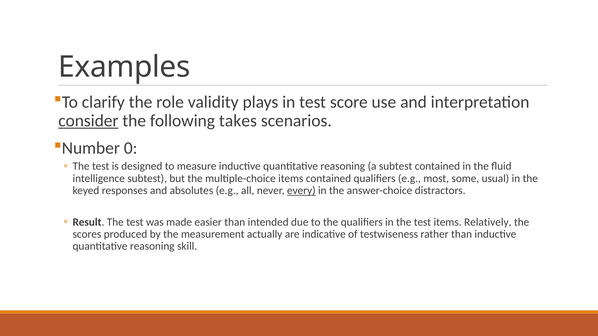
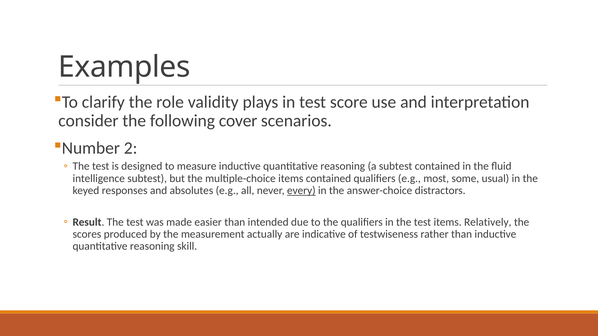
consider underline: present -> none (88, 121)
takes: takes -> cover (238, 121)
0: 0 -> 2 (131, 148)
